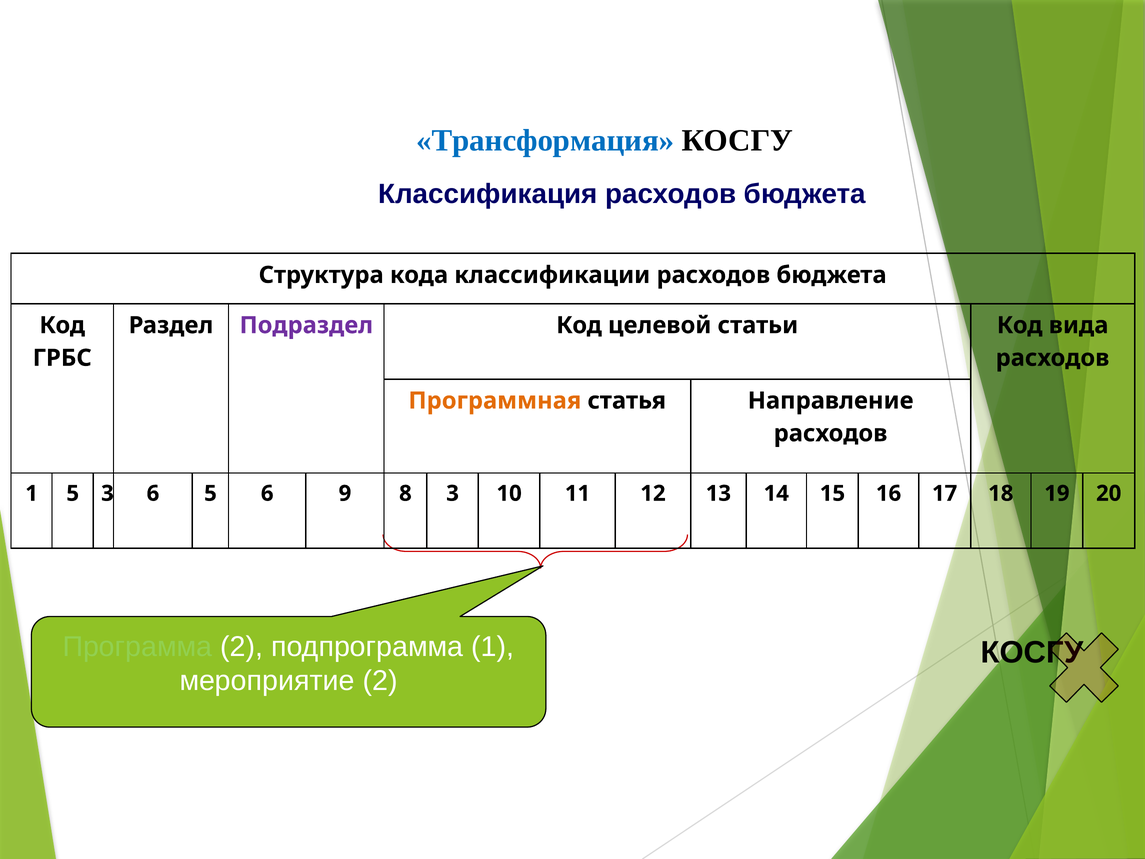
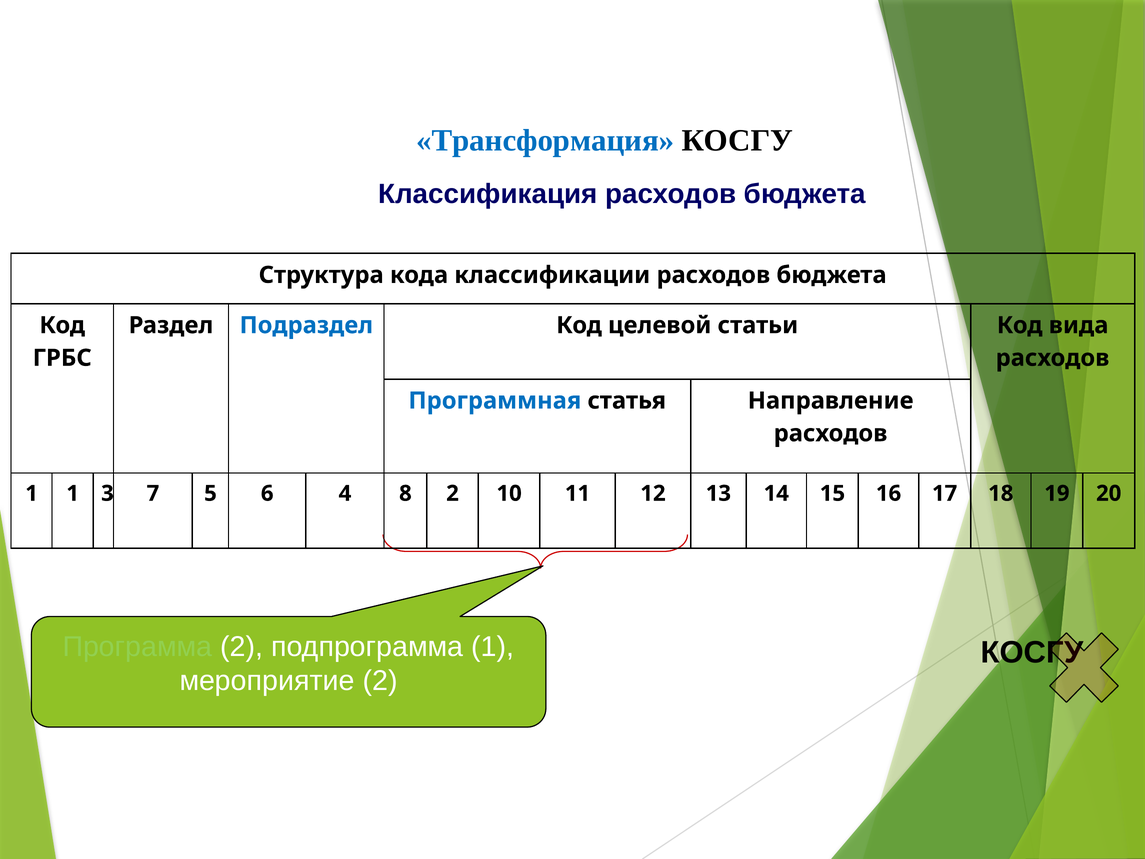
Подраздел colour: purple -> blue (306, 325)
Программная colour: orange -> blue (495, 401)
1 5: 5 -> 1 (73, 493)
3 6: 6 -> 7 (153, 493)
9: 9 -> 4 (345, 493)
8 3: 3 -> 2 (453, 493)
